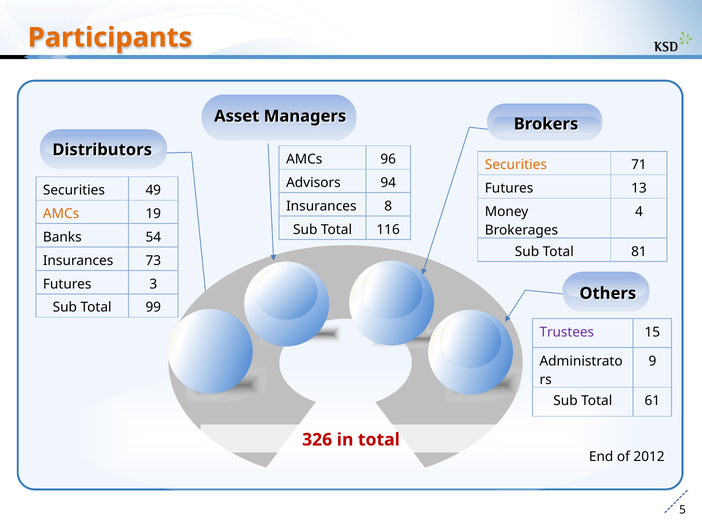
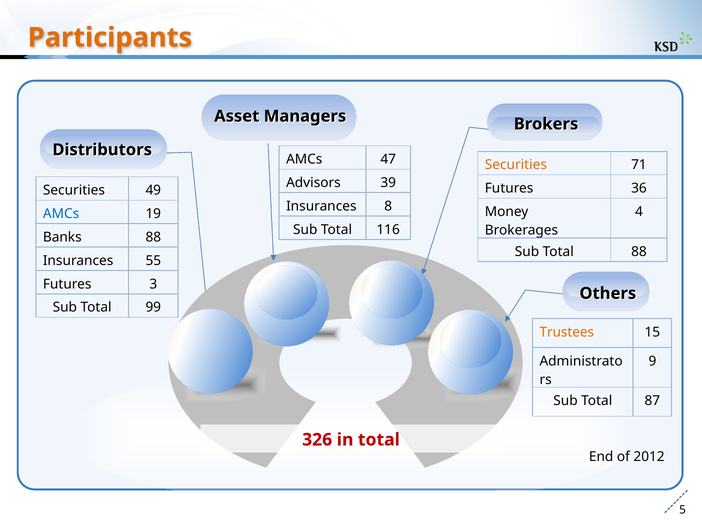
96: 96 -> 47 (388, 160)
94: 94 -> 39 (388, 183)
13: 13 -> 36 (639, 189)
AMCs colour: orange -> blue (61, 214)
Banks 54: 54 -> 88 (153, 237)
Total 81: 81 -> 88 (639, 252)
73: 73 -> 55 (153, 261)
Trustees colour: purple -> orange (567, 333)
61: 61 -> 87 (652, 401)
